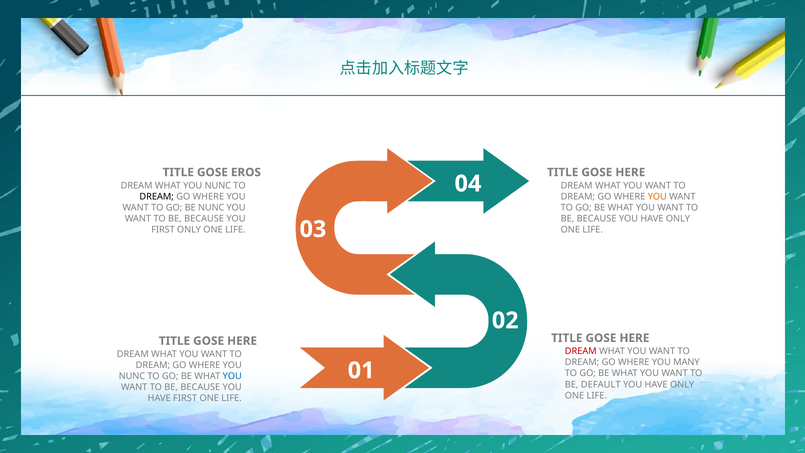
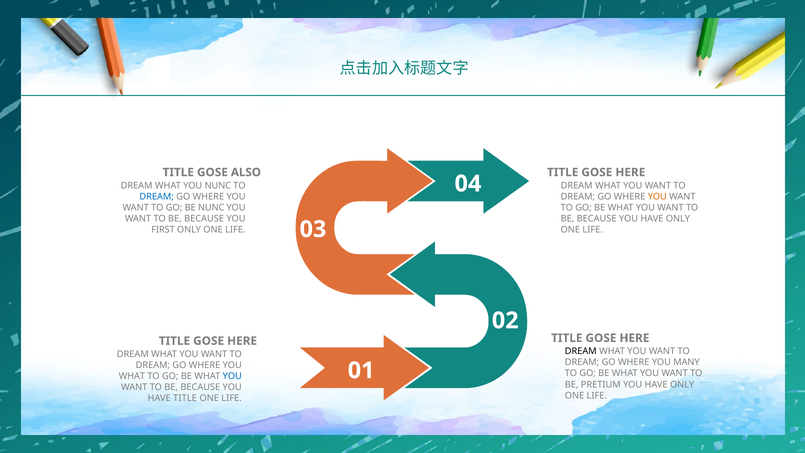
EROS: EROS -> ALSO (246, 172)
DREAM colour: black -> blue (157, 197)
DREAM colour: red -> black (581, 351)
NUNC: NUNC -> WHAT (132, 376)
DEFAULT: DEFAULT -> PRETIUM (601, 385)
HAVE FIRST: FIRST -> TITLE (185, 398)
